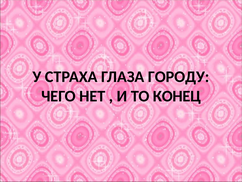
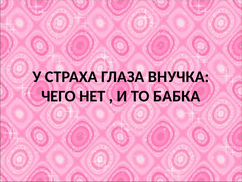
ГОРОДУ: ГОРОДУ -> ВНУЧКА (179, 77)
КОНЕЦ: КОНЕЦ -> БАБКА (177, 96)
